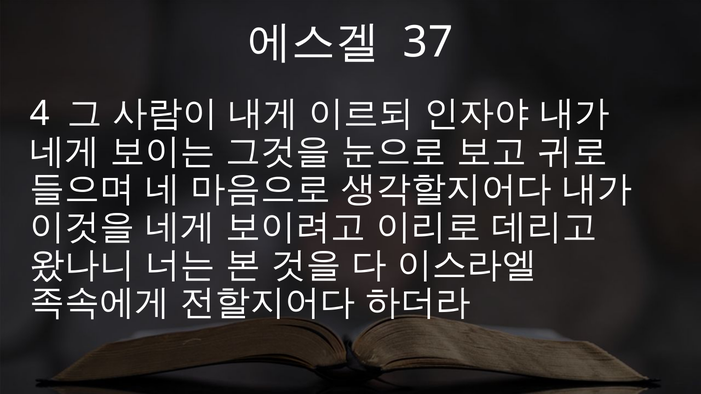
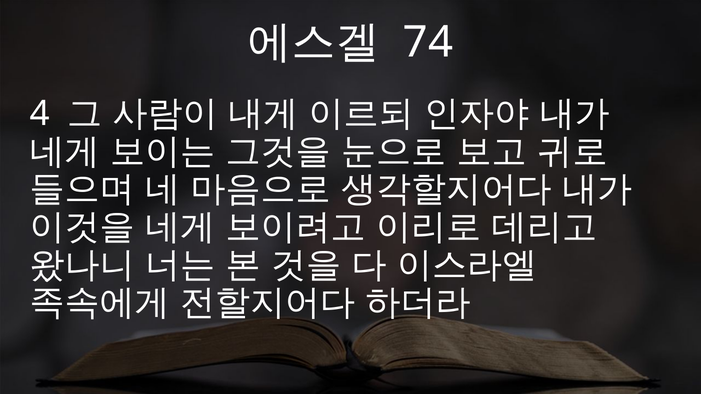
37: 37 -> 74 (428, 42)
